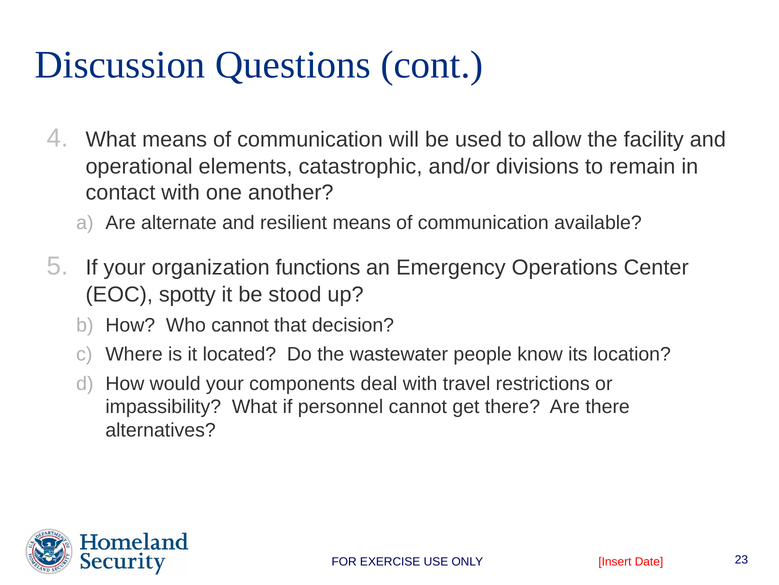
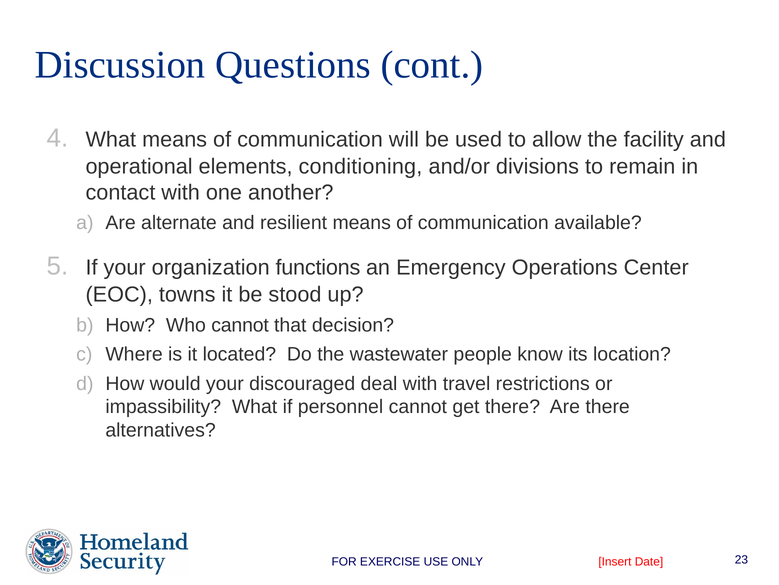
catastrophic: catastrophic -> conditioning (360, 166)
spotty: spotty -> towns (187, 294)
components: components -> discouraged (302, 383)
